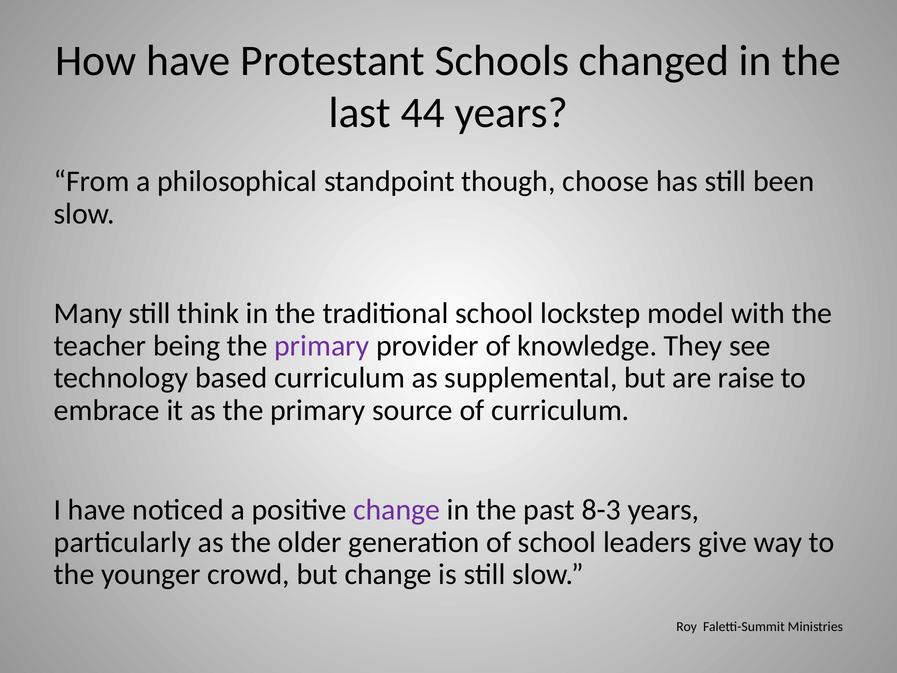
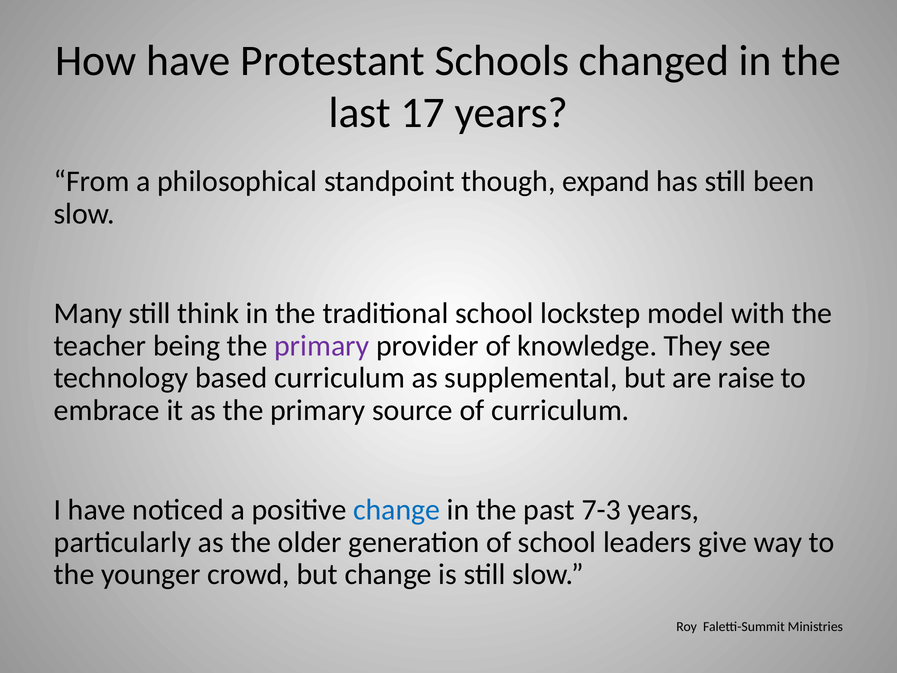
44: 44 -> 17 (423, 113)
choose: choose -> expand (606, 182)
change colour: purple -> blue (397, 510)
8-3: 8-3 -> 7-3 (601, 510)
